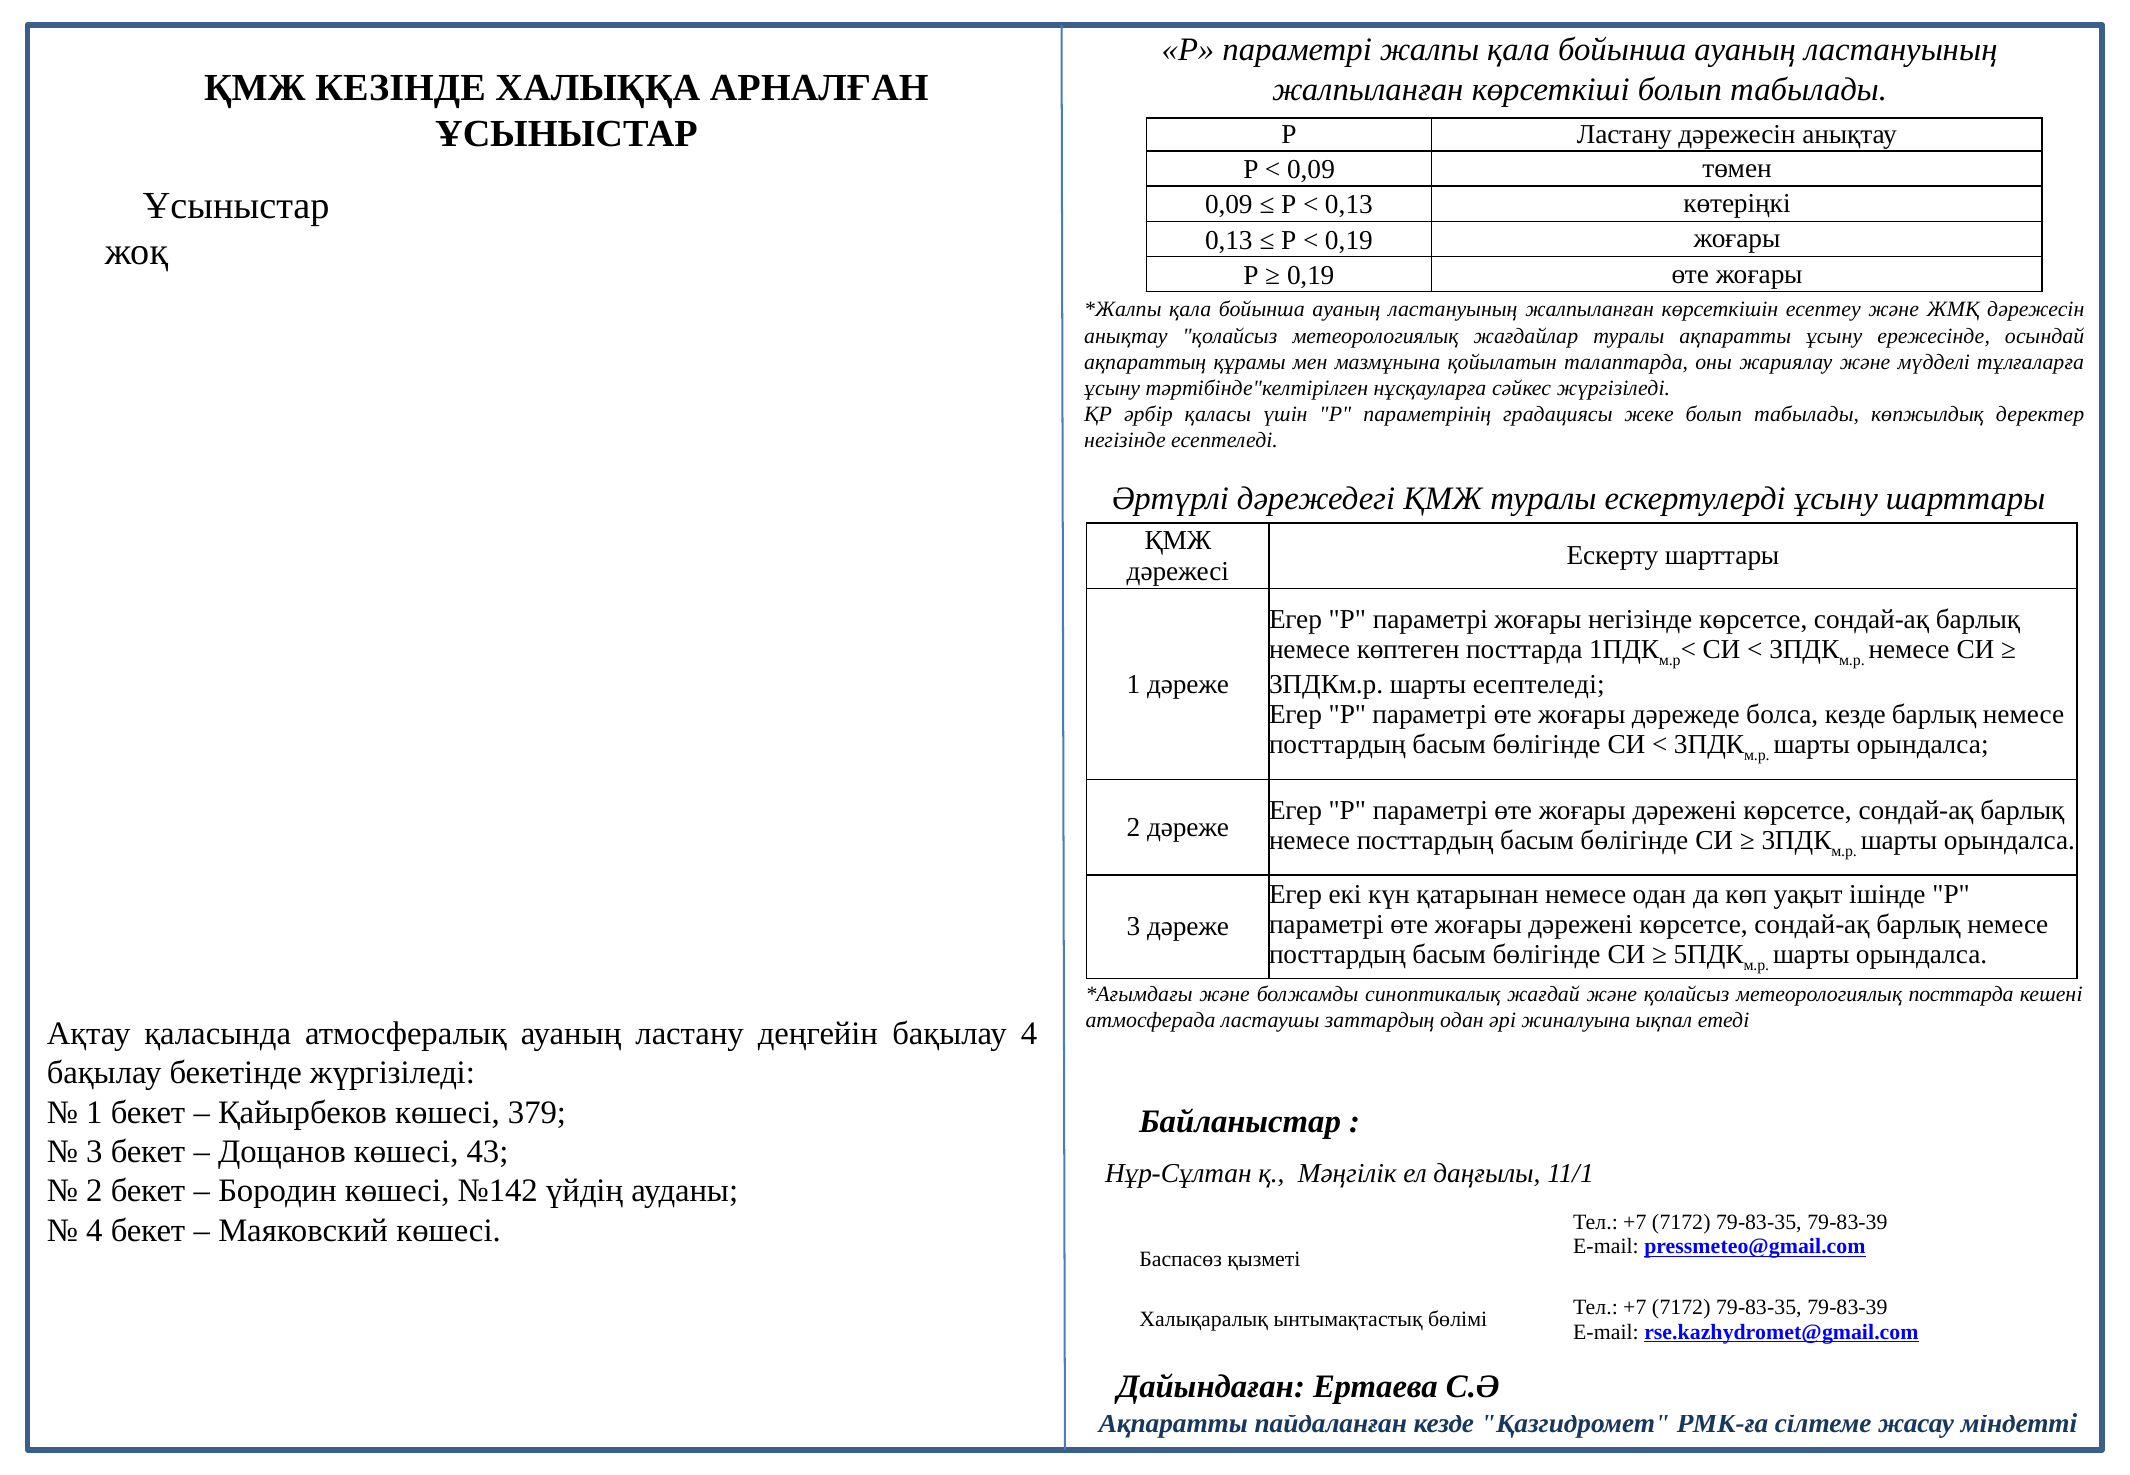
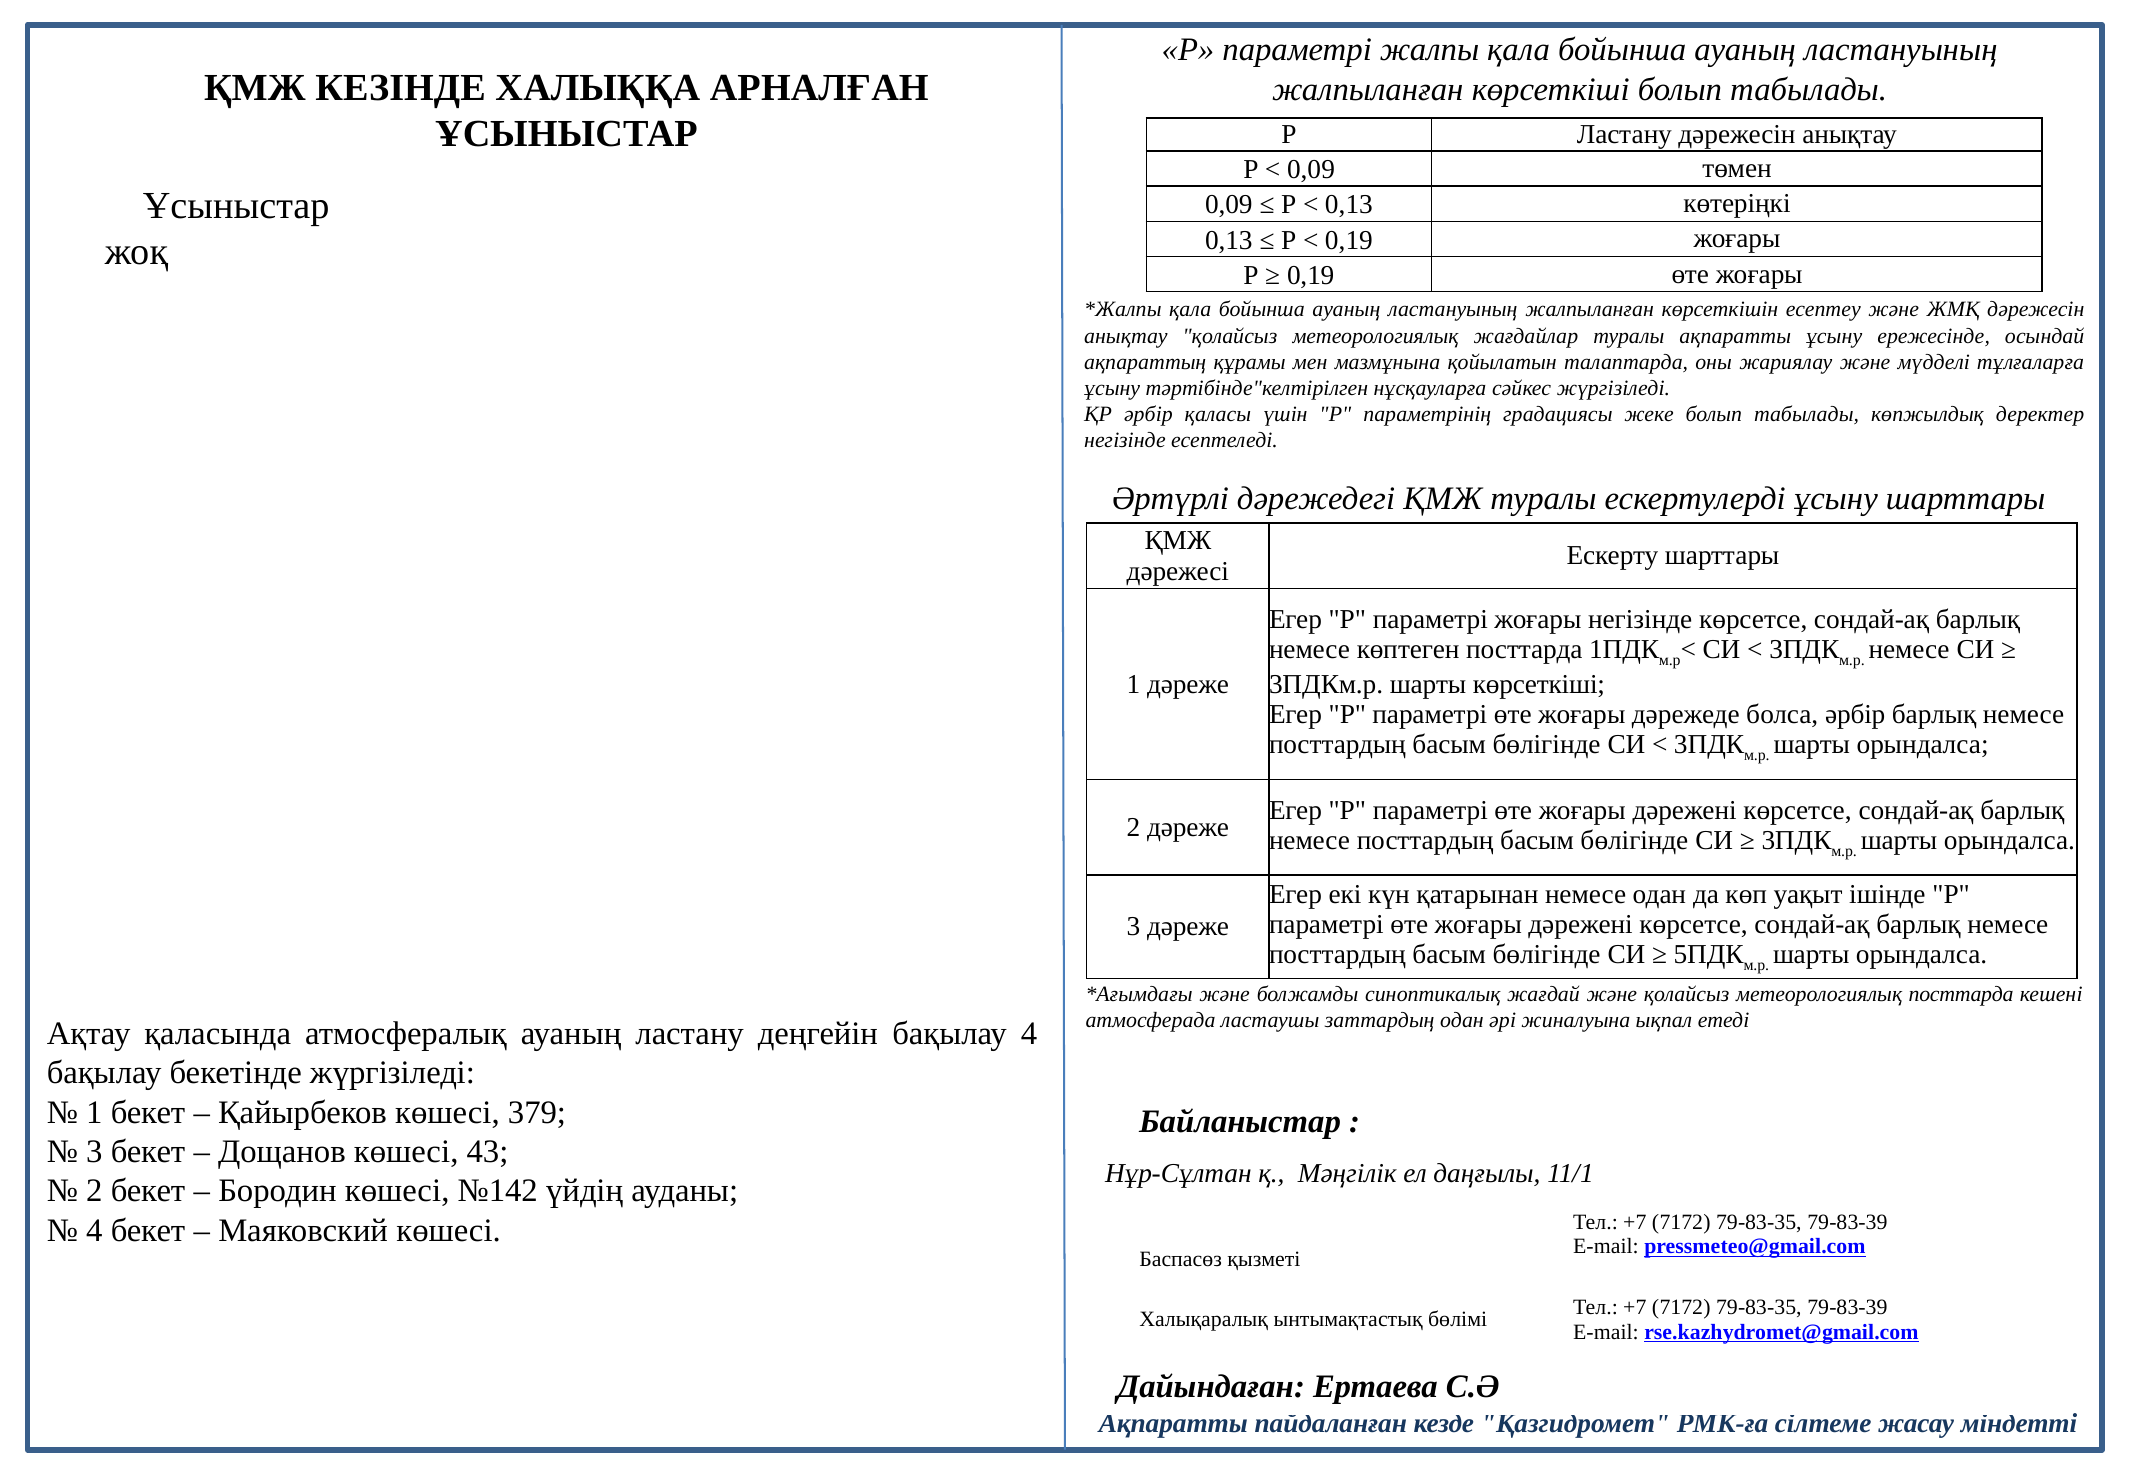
шарты есептеледі: есептеледі -> көрсеткіші (1539, 684)
болса кезде: кезде -> әрбір (1855, 714)
